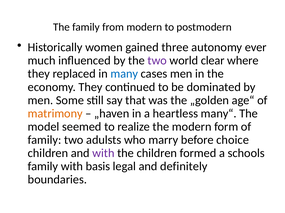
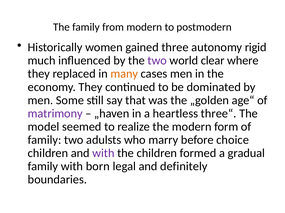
ever: ever -> rigid (256, 47)
many colour: blue -> orange (124, 74)
matrimony colour: orange -> purple (55, 114)
many“: many“ -> three“ (219, 114)
schools: schools -> gradual (246, 154)
basis: basis -> born (98, 167)
